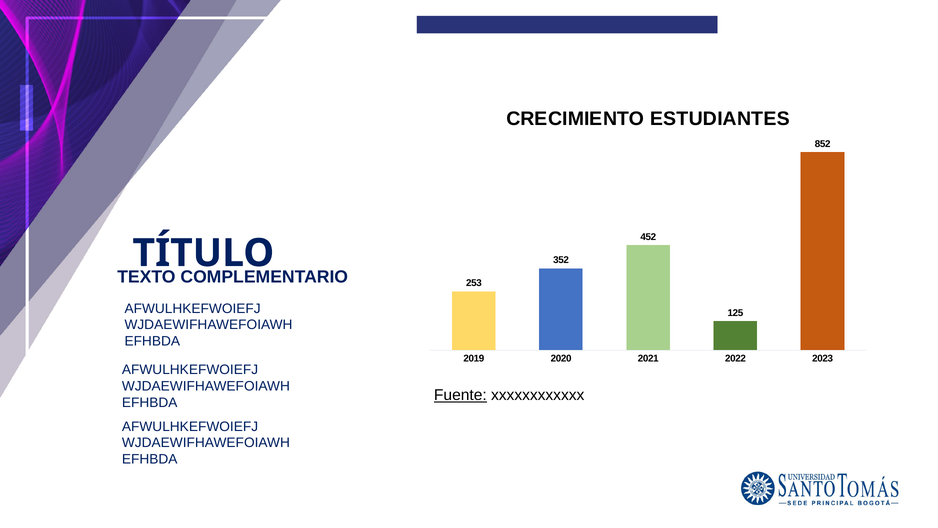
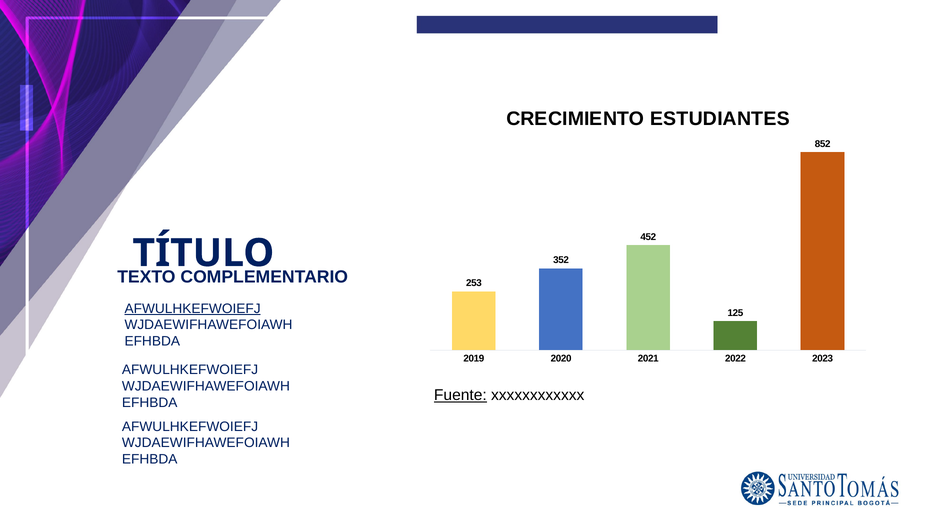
AFWULHKEFWOIEFJ underline: none -> present (193, 308)
